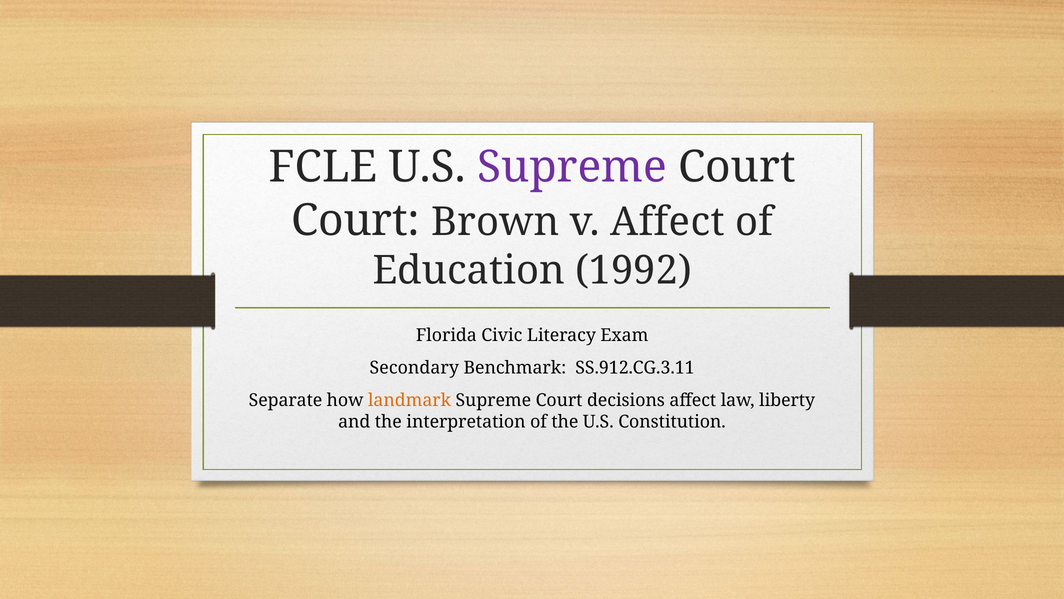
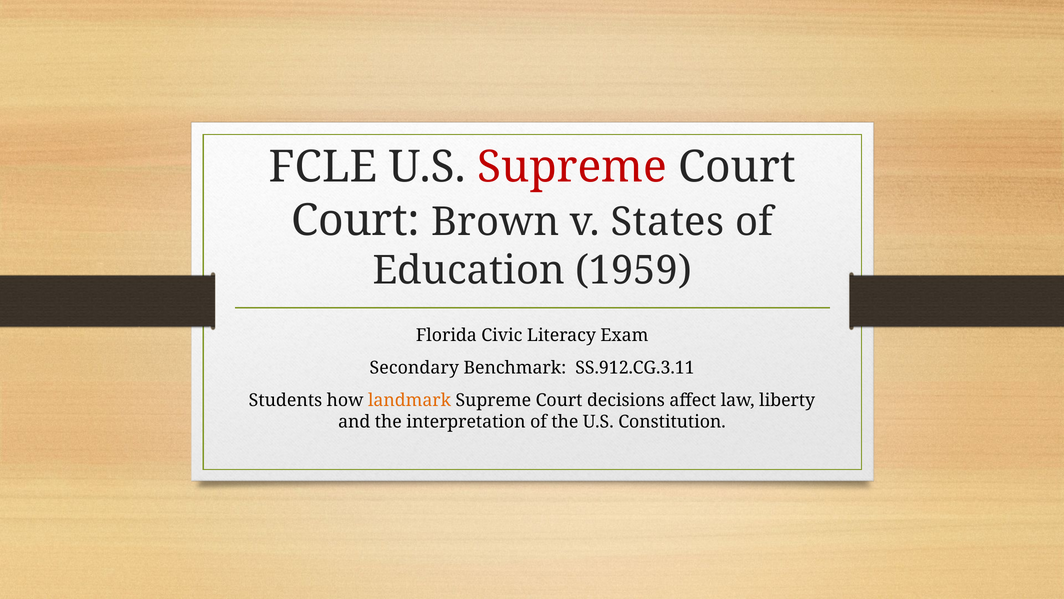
Supreme colour: purple -> red (572, 167)
v Affect: Affect -> States (667, 222)
1992: 1992 -> 1959 (633, 270)
Separate: Separate -> Students (285, 400)
